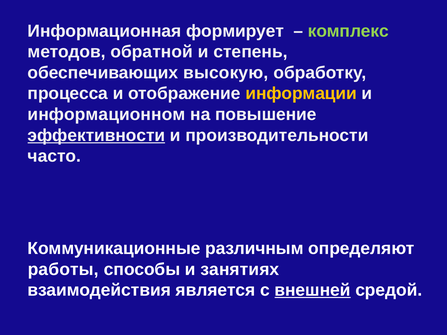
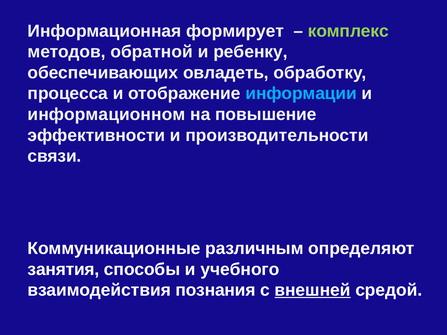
степень: степень -> ребенку (251, 52)
высокую: высокую -> овладеть (226, 73)
информации colour: yellow -> light blue (301, 94)
эффективности underline: present -> none (96, 135)
часто: часто -> связи (54, 156)
работы: работы -> занятия (63, 270)
занятиях: занятиях -> учебного (240, 270)
является: является -> познания (216, 290)
